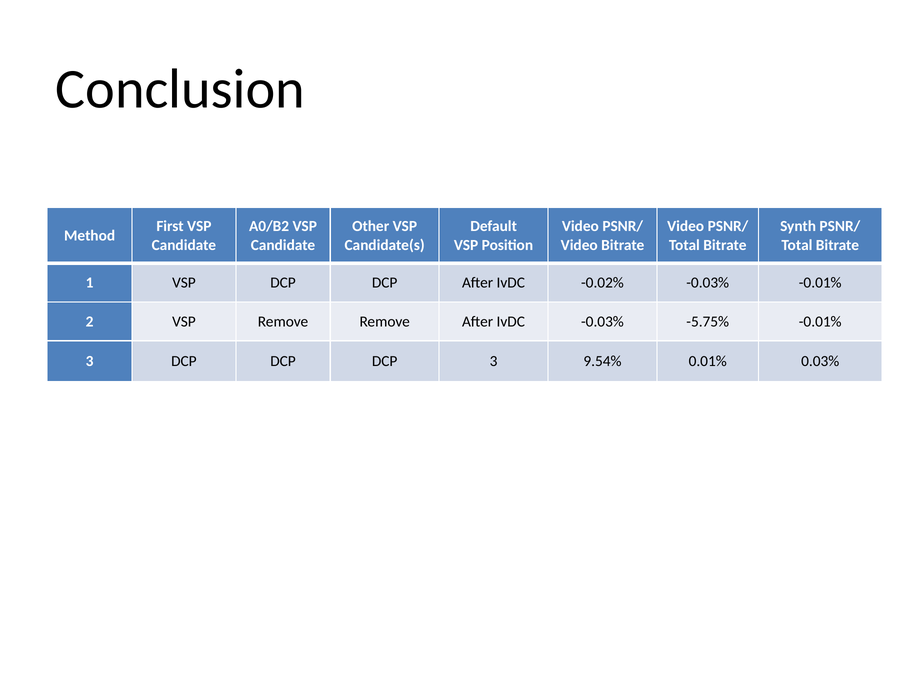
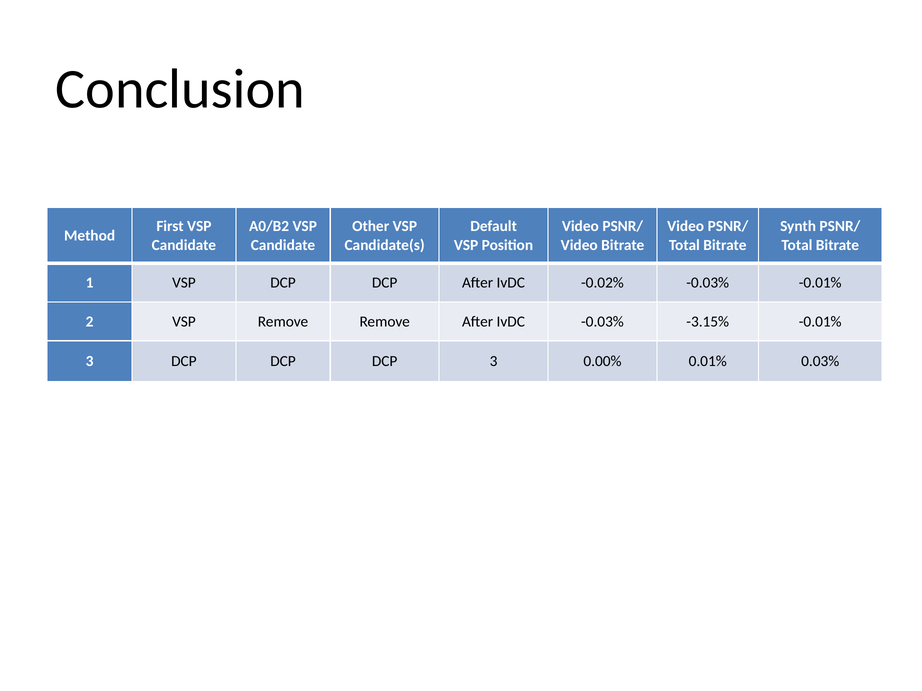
-5.75%: -5.75% -> -3.15% (708, 322)
9.54%: 9.54% -> 0.00% (602, 362)
